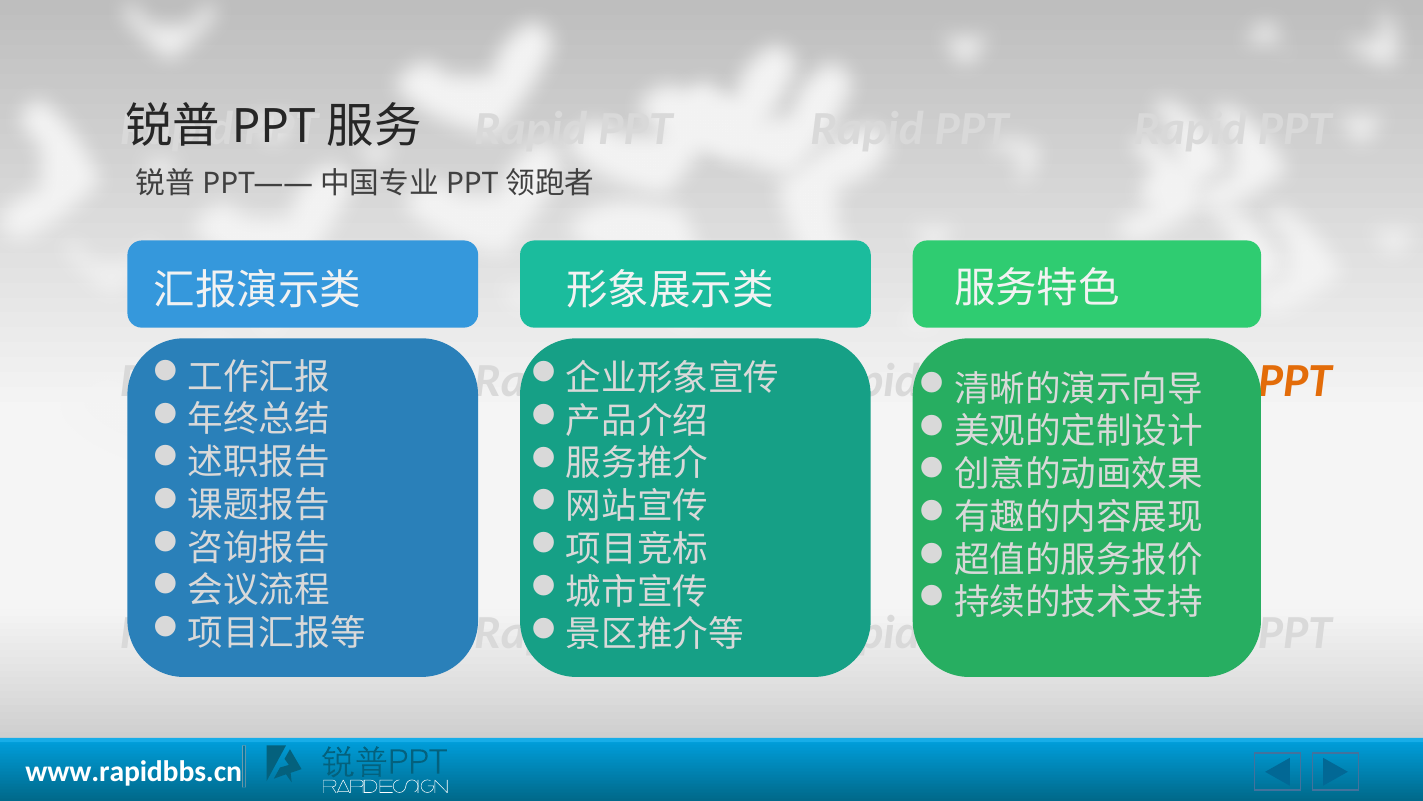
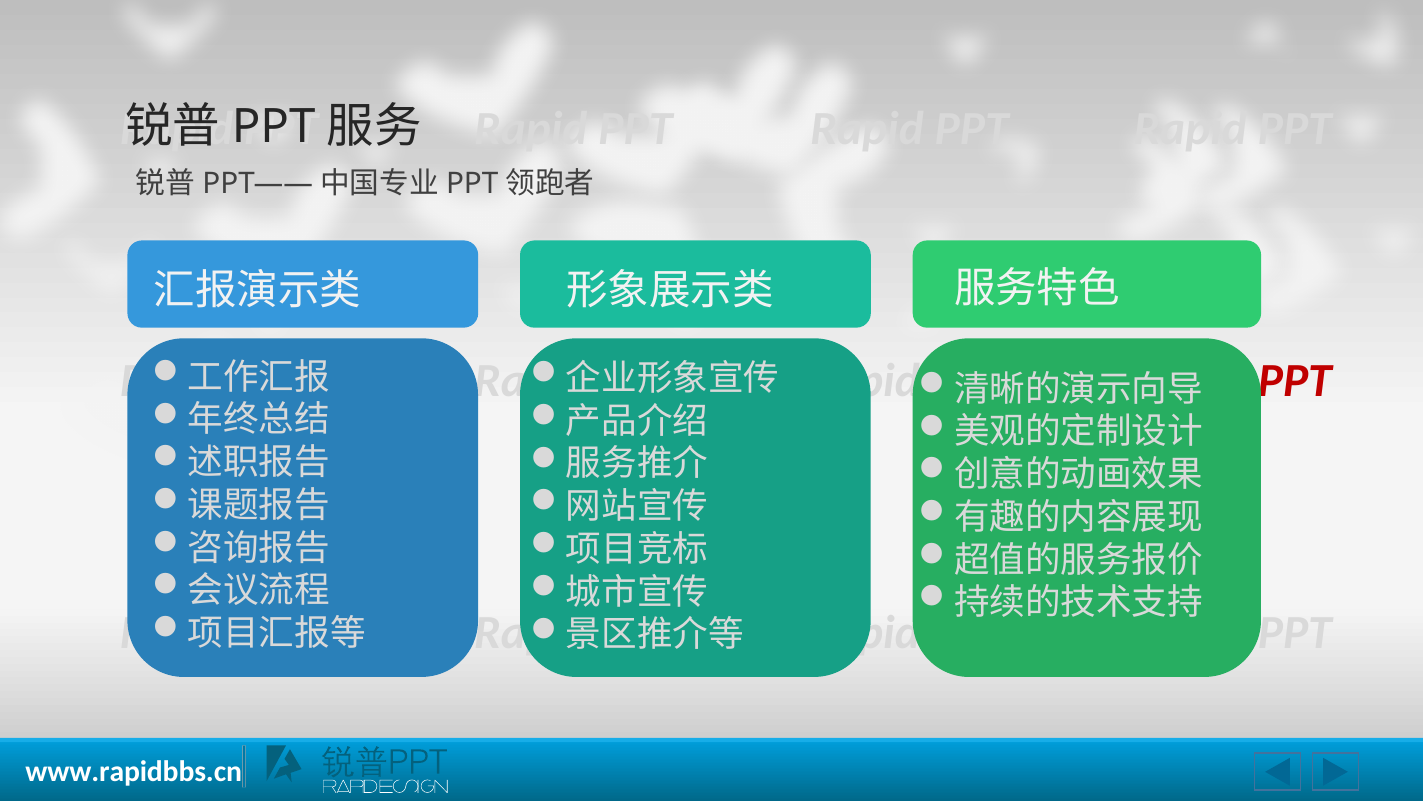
PPT colour: orange -> red (1295, 381)
